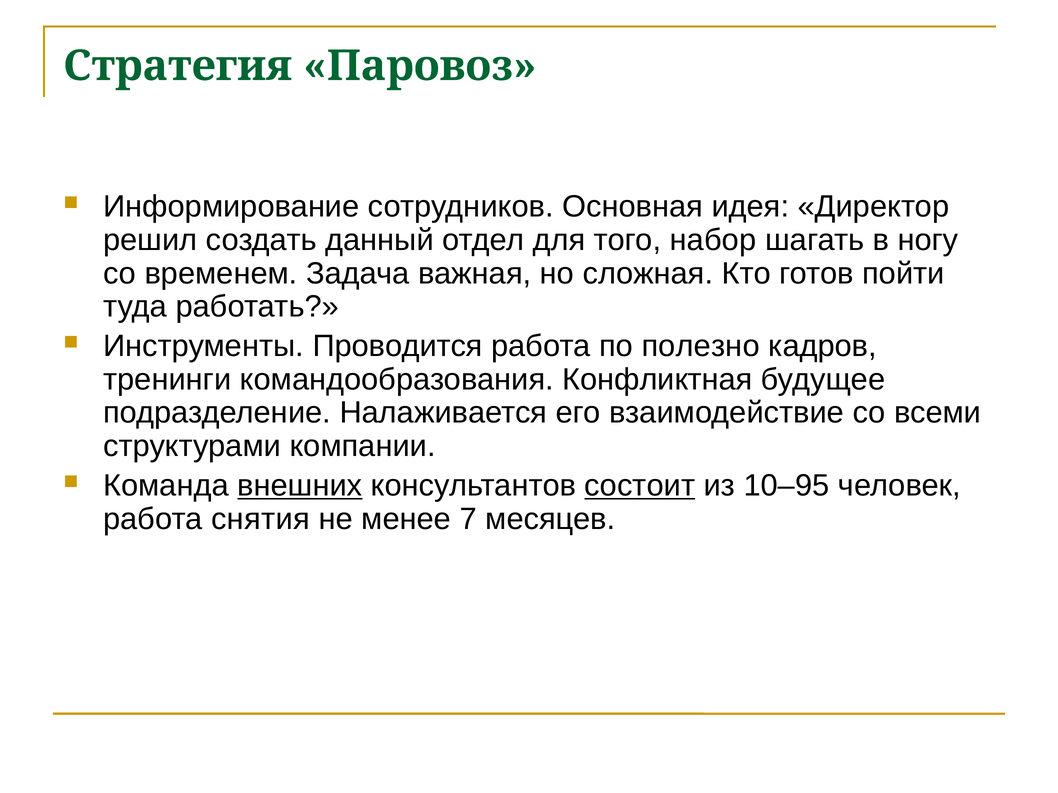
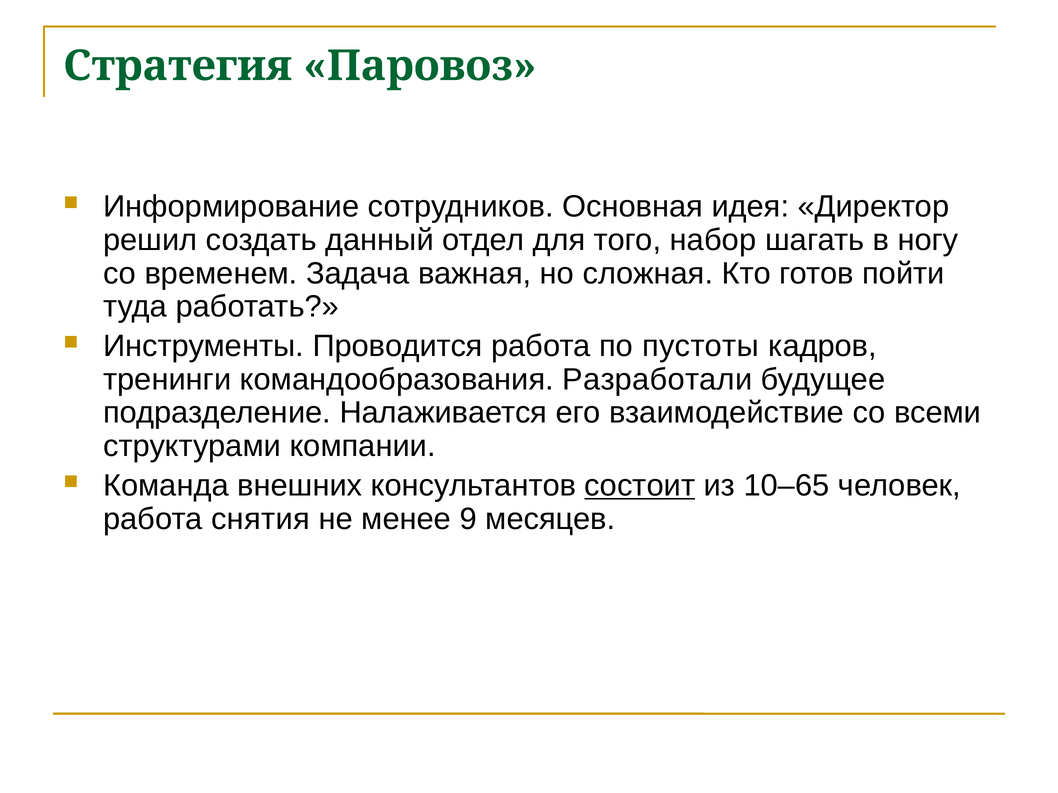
полезно: полезно -> пустоты (701, 346)
Конфликтная: Конфликтная -> Разработали (657, 380)
внешних underline: present -> none (300, 486)
10–95: 10–95 -> 10–65 (787, 486)
7: 7 -> 9 (468, 519)
